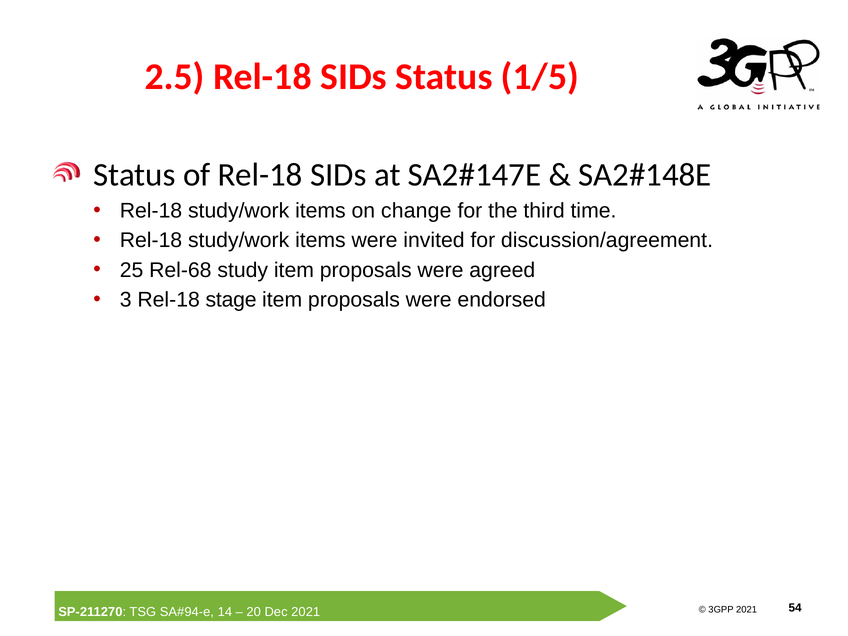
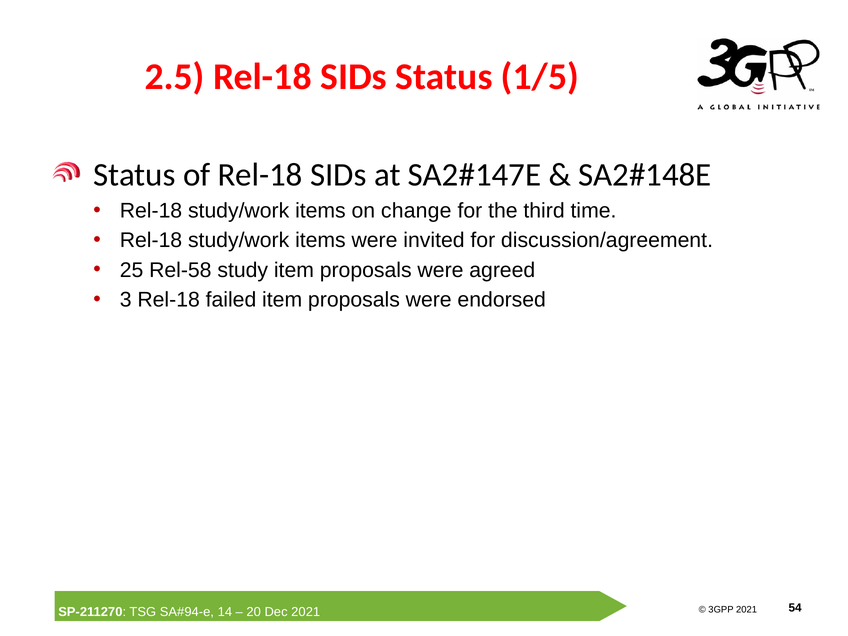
Rel-68: Rel-68 -> Rel-58 (180, 270)
stage: stage -> failed (231, 300)
